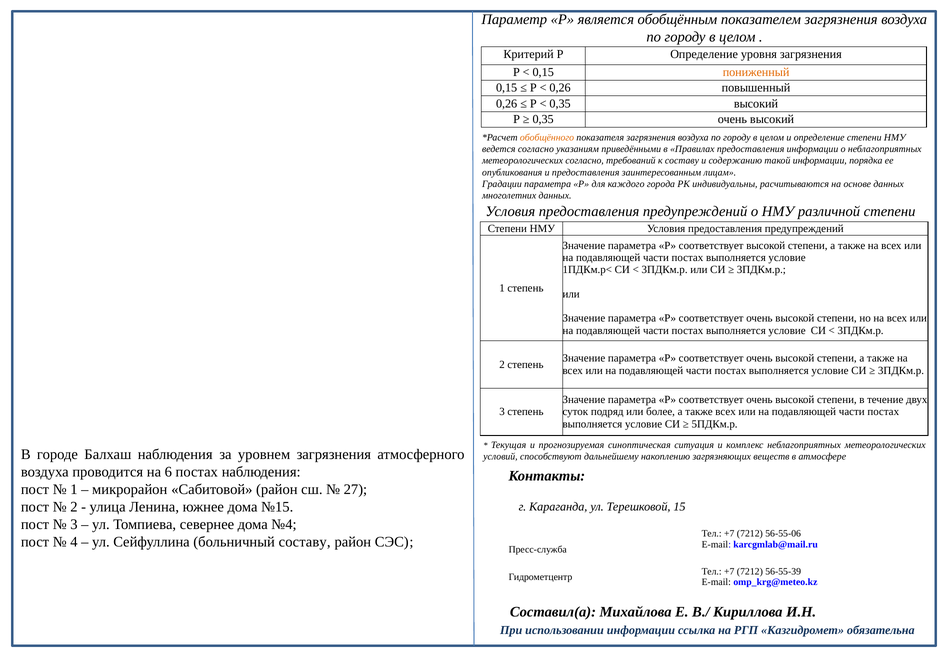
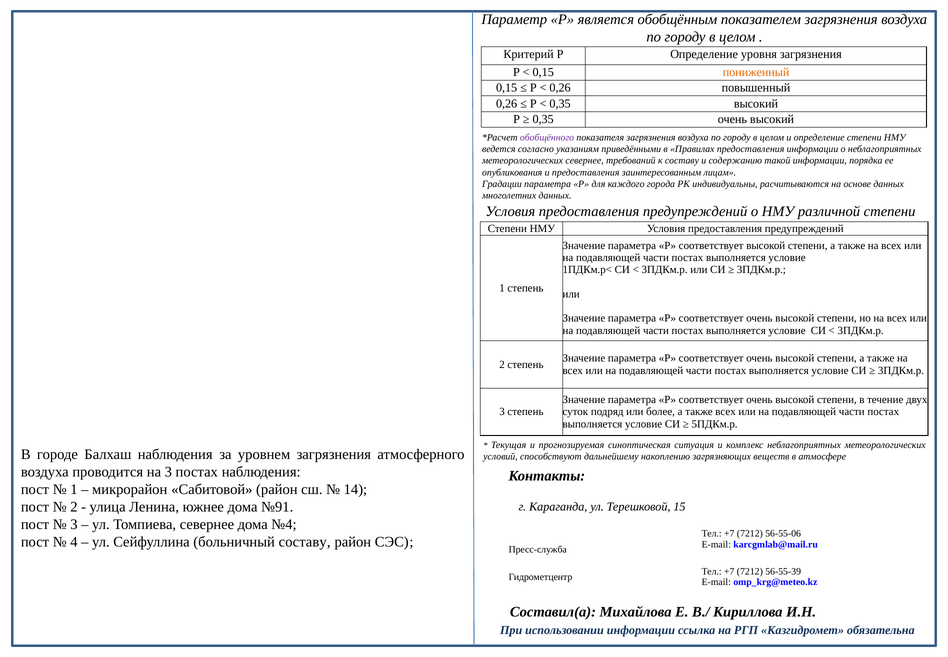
обобщённого colour: orange -> purple (547, 137)
метеорологических согласно: согласно -> севернее (585, 161)
на 6: 6 -> 3 (168, 471)
27: 27 -> 14 (355, 489)
№15: №15 -> №91 (277, 506)
